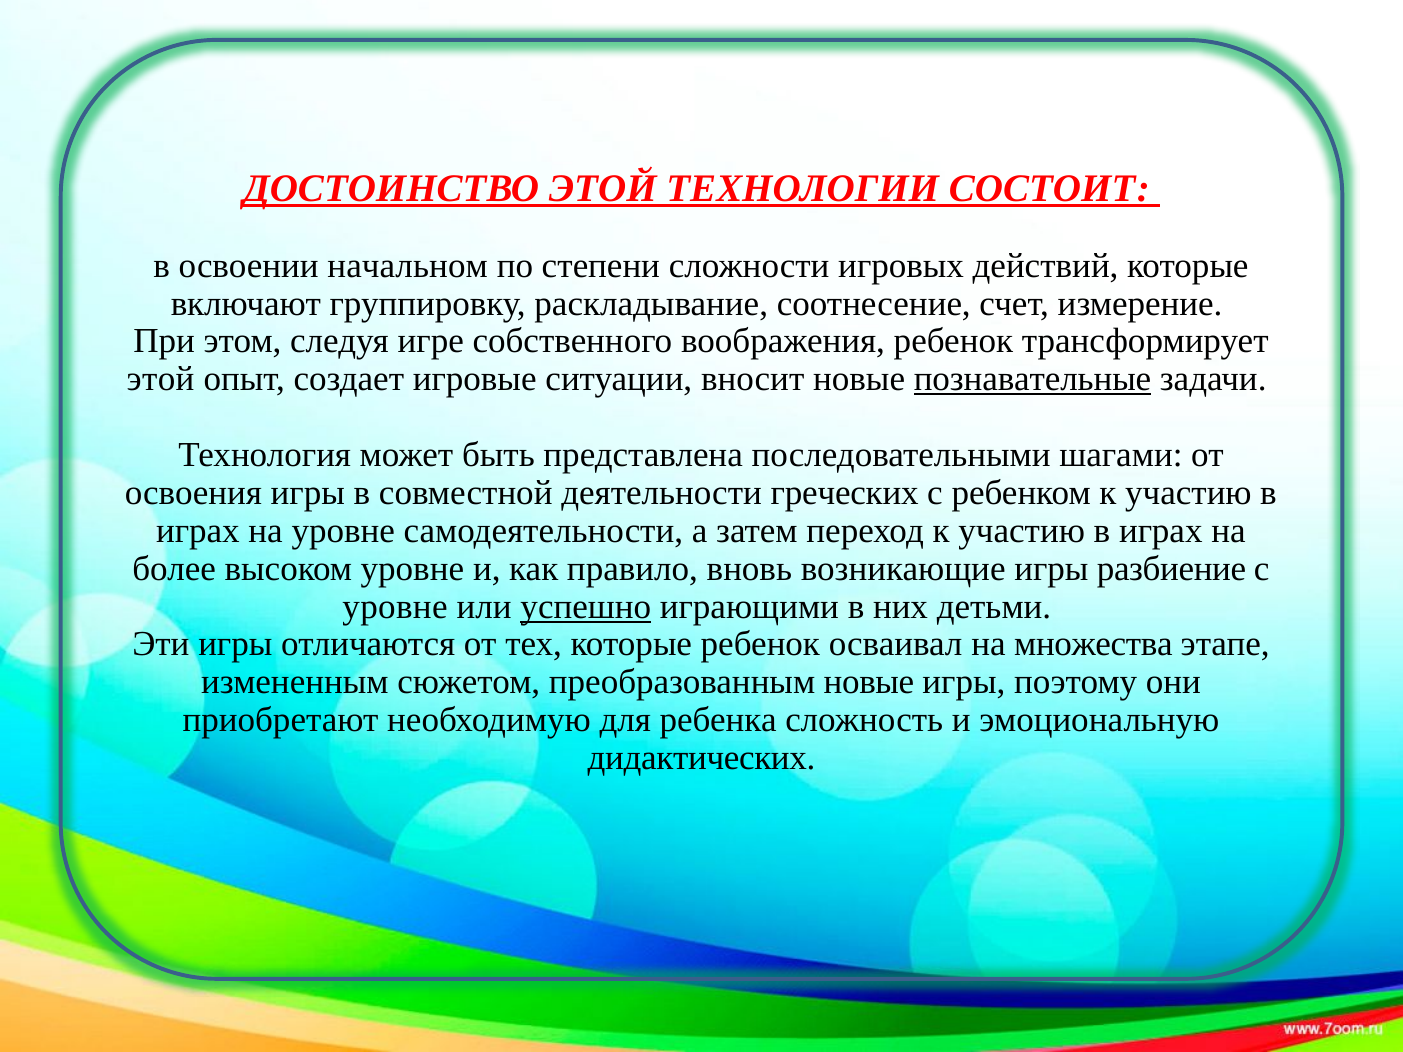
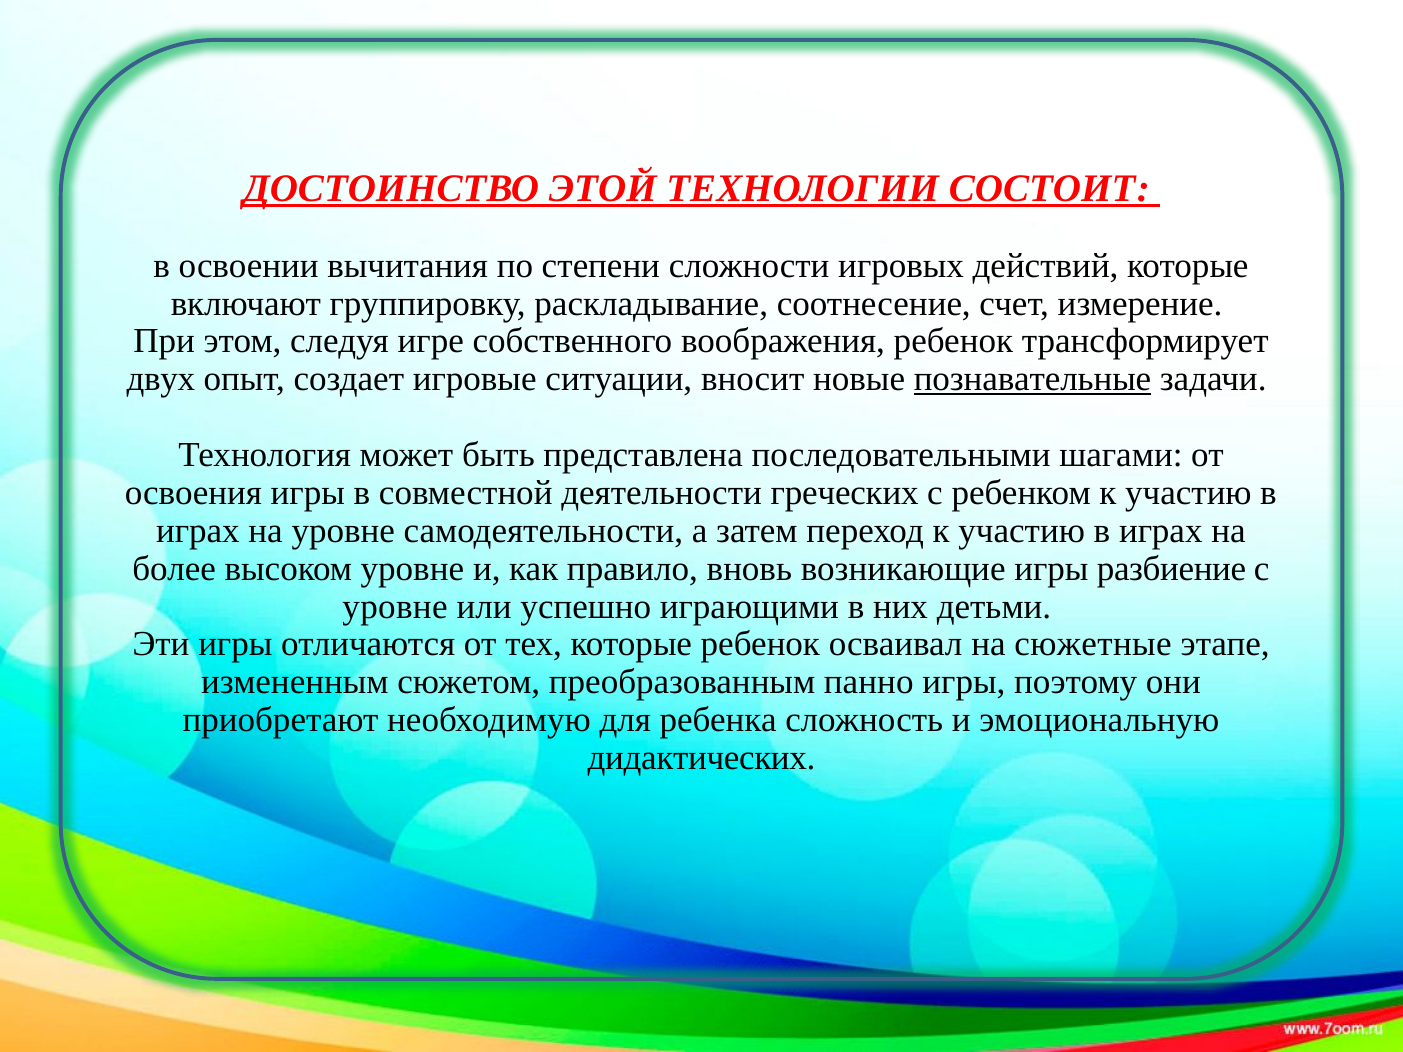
начальном: начальном -> вычитания (408, 266)
этой: этой -> двух (161, 379)
успешно underline: present -> none (586, 607)
множества: множества -> сюжетные (1093, 645)
преобразованным новые: новые -> панно (869, 682)
